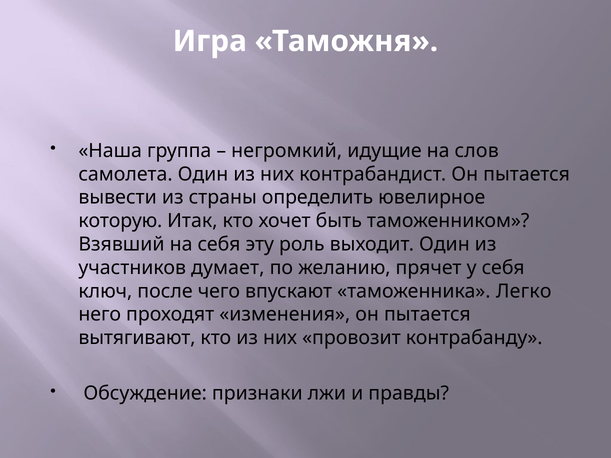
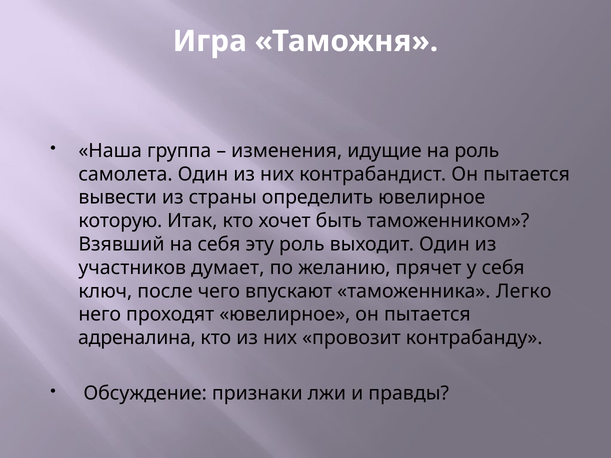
негромкий: негромкий -> изменения (287, 151)
на слов: слов -> роль (477, 151)
проходят изменения: изменения -> ювелирное (285, 315)
вытягивают: вытягивают -> адреналина (137, 338)
